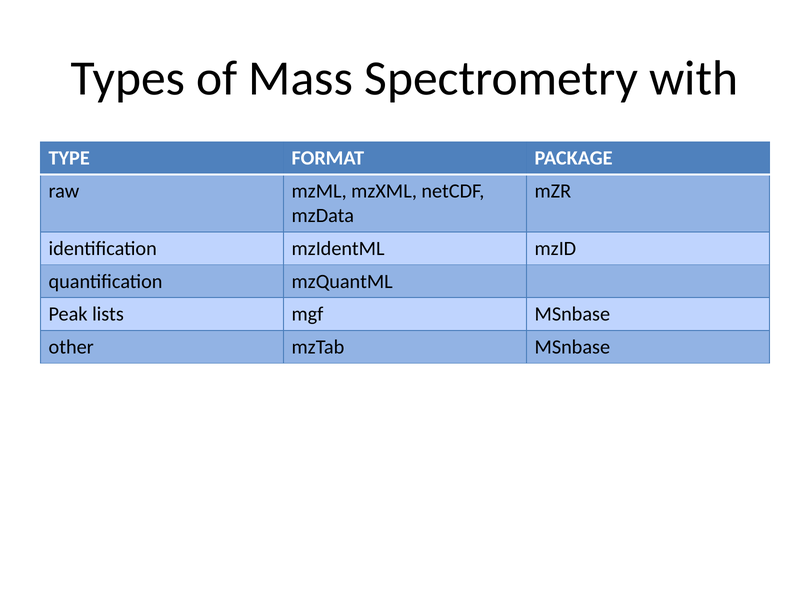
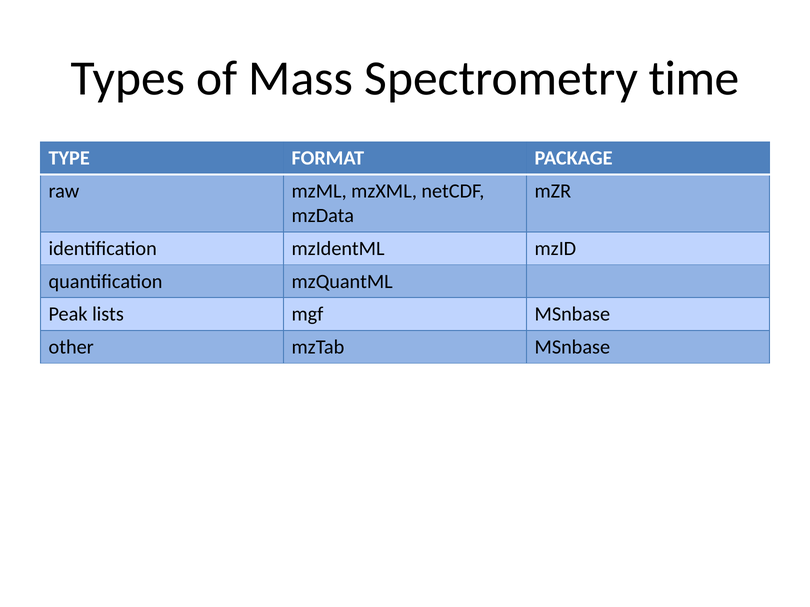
with: with -> time (694, 78)
